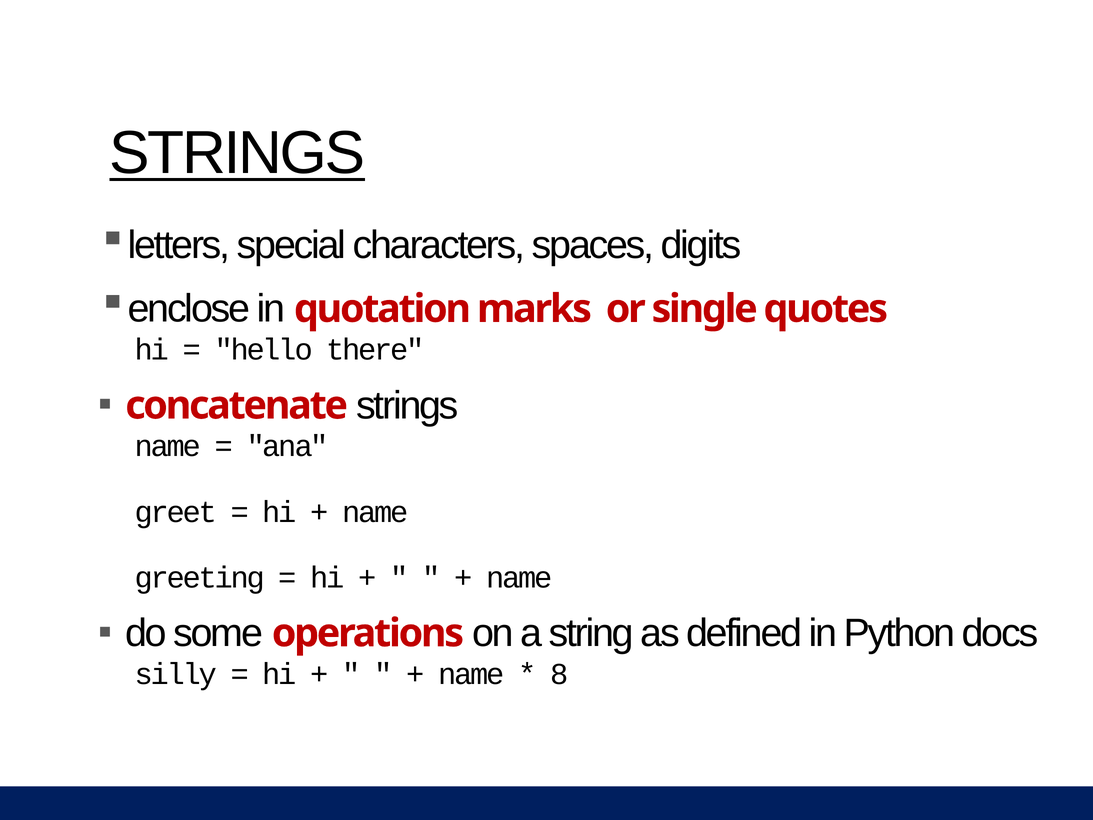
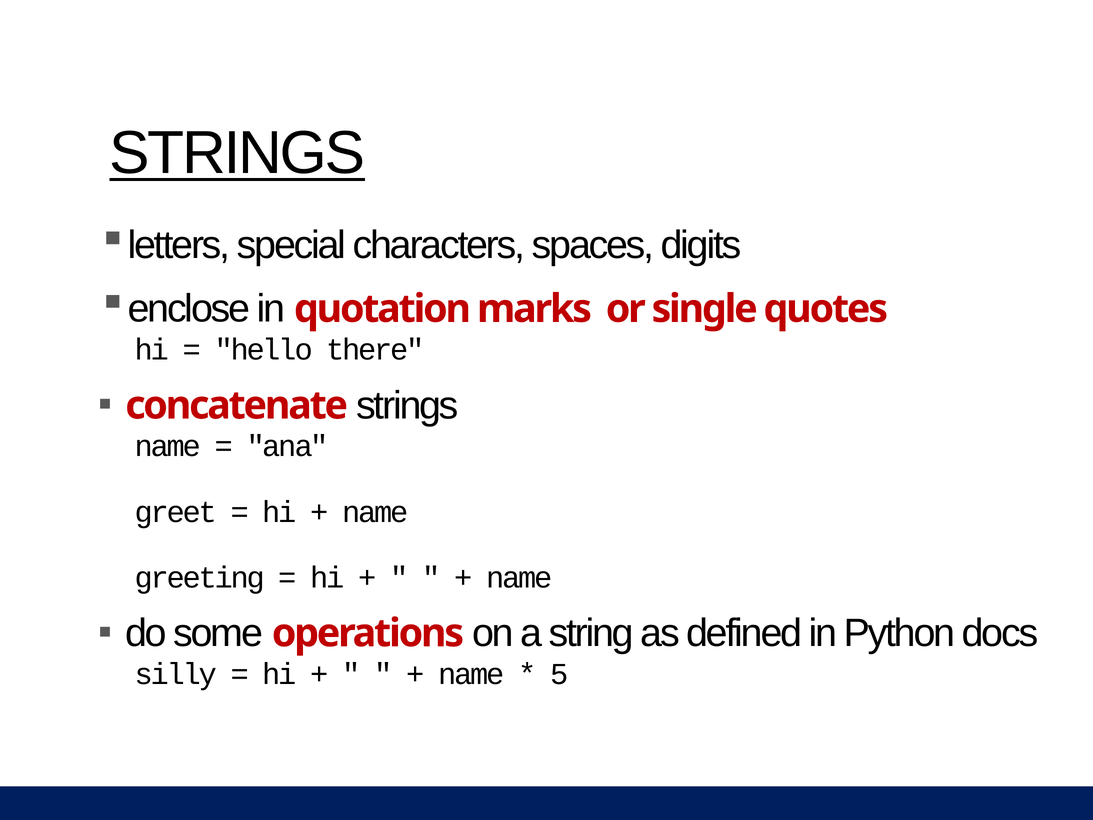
8: 8 -> 5 (559, 674)
